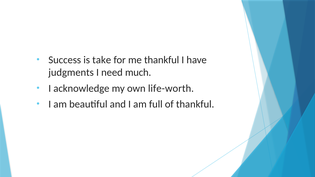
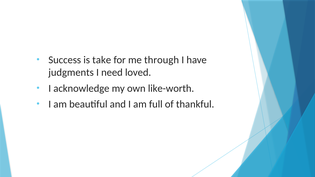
me thankful: thankful -> through (162, 60)
much: much -> loved (138, 73)
life-worth: life-worth -> like-worth (171, 88)
